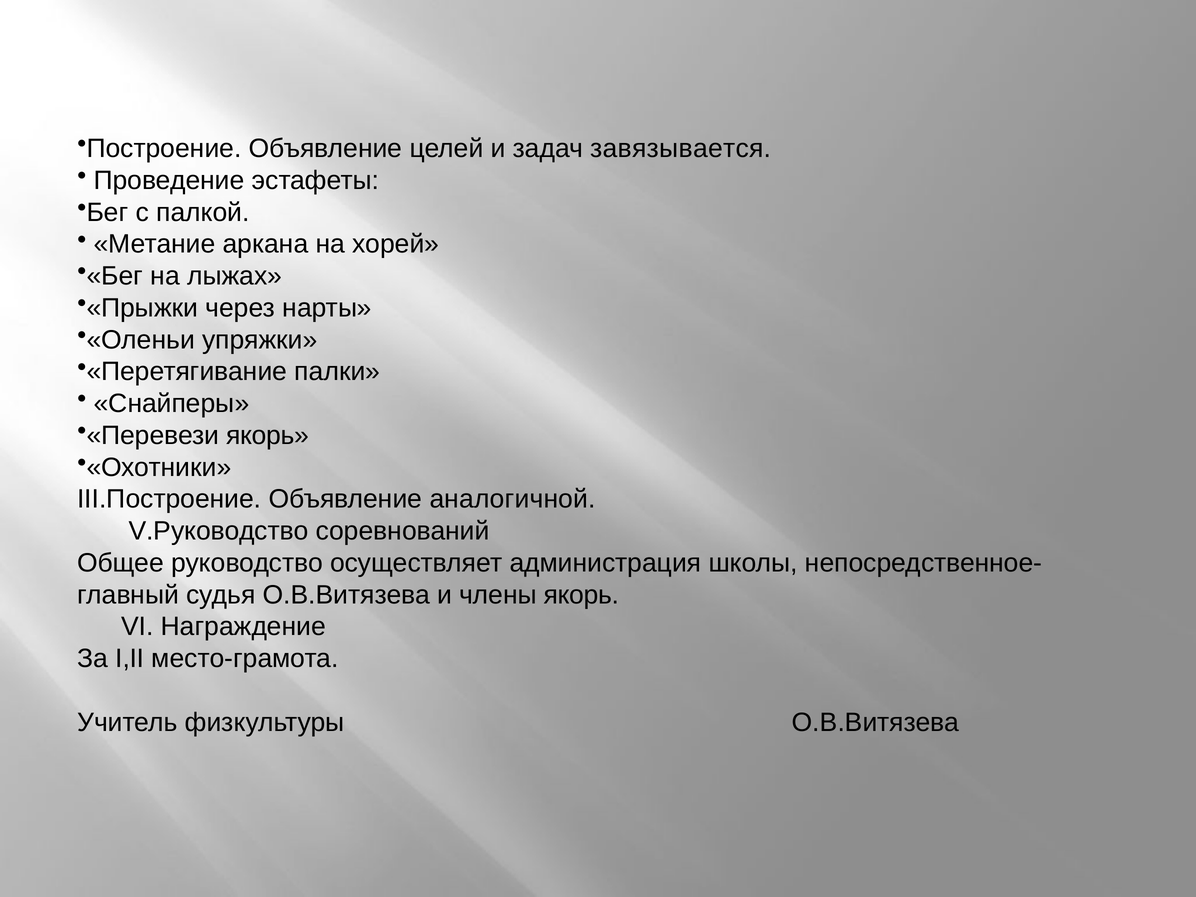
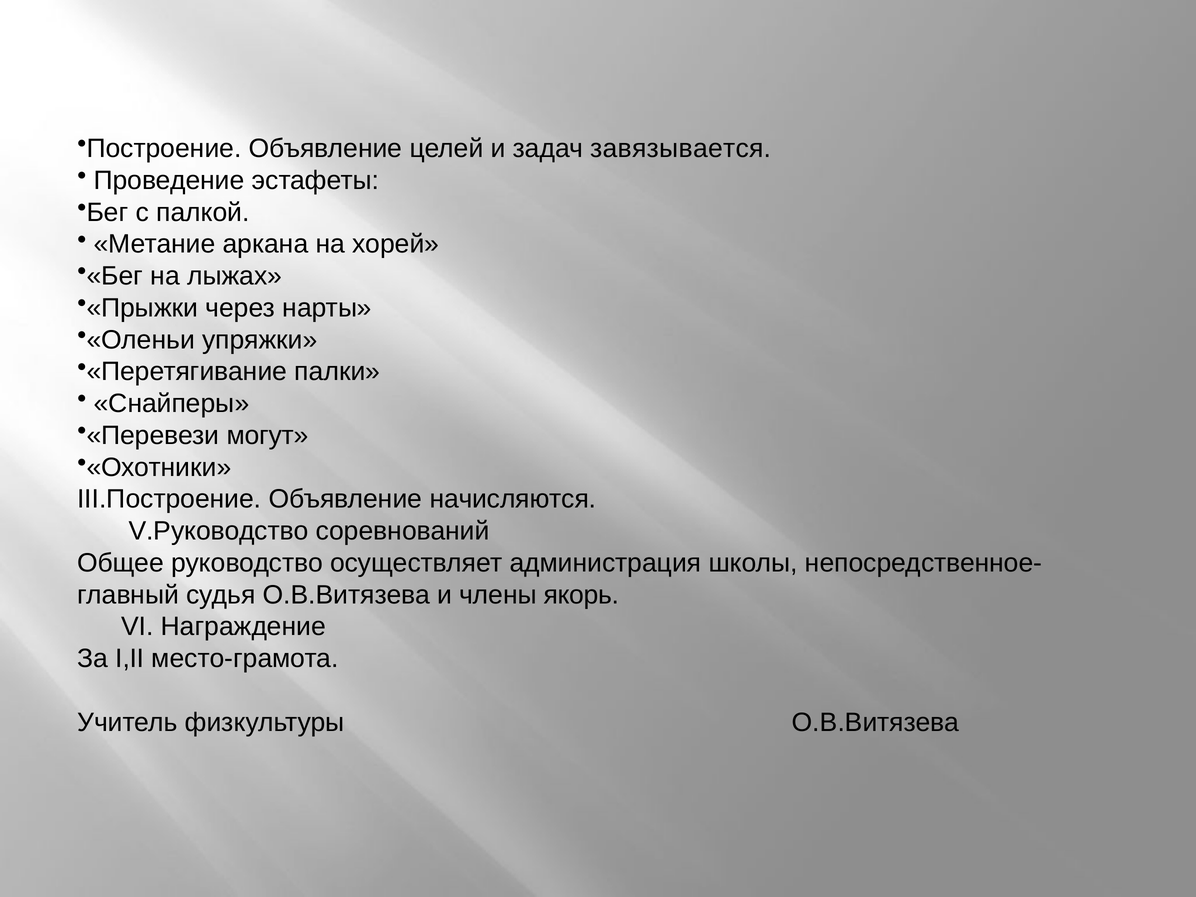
якорь: якорь -> могут (268, 435)
аналогичной: аналогичной -> начисляются (513, 499)
